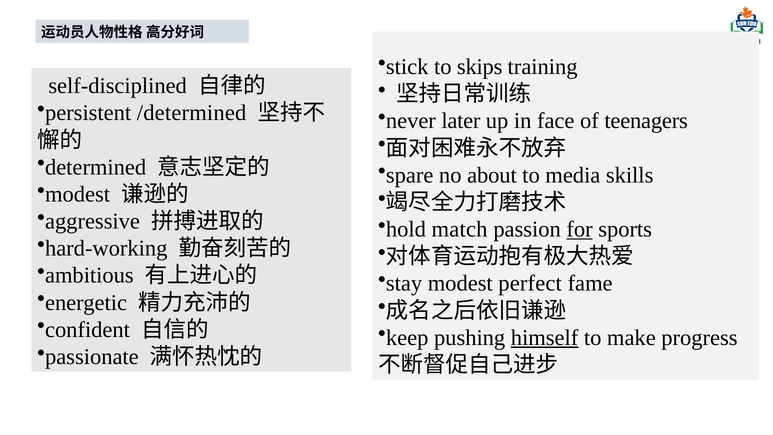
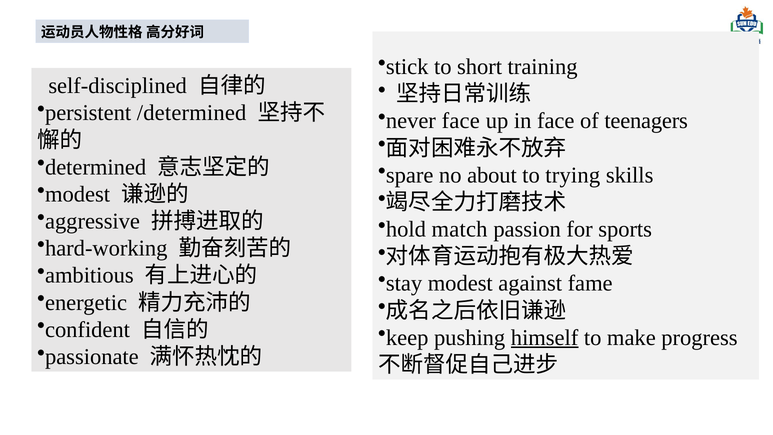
skips: skips -> short (480, 67)
never later: later -> face (461, 121)
media: media -> trying (573, 175)
for underline: present -> none (580, 229)
perfect: perfect -> against (530, 283)
